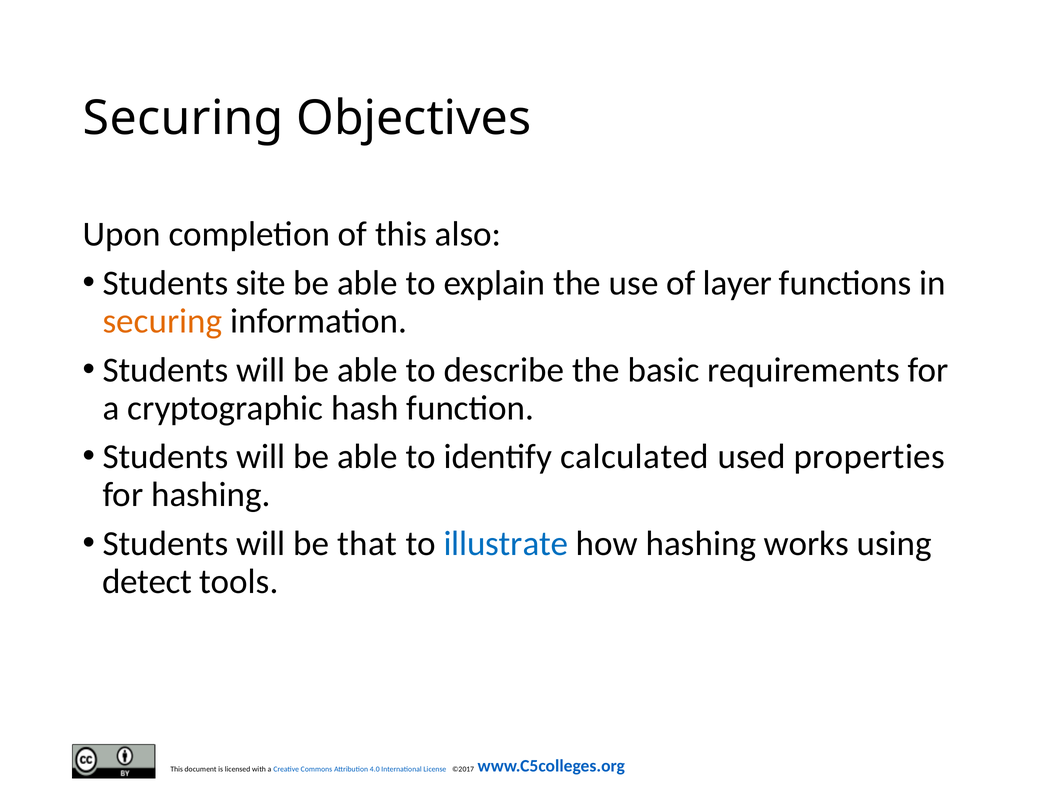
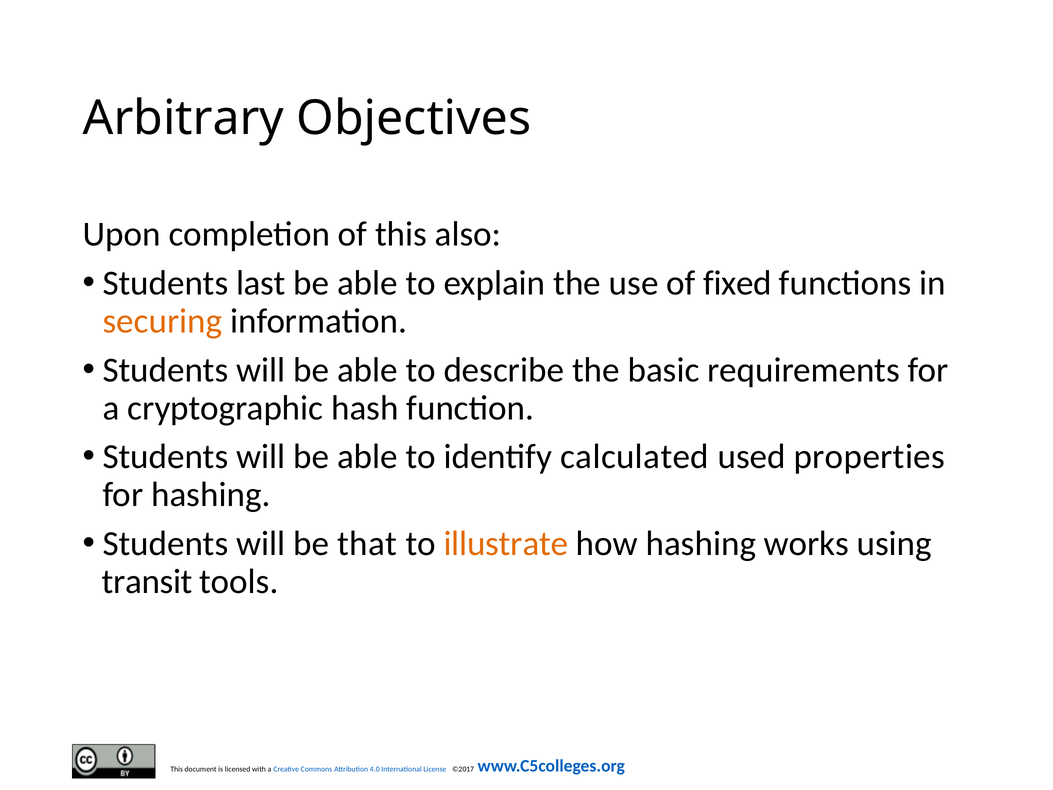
Securing: Securing -> Arbitrary (183, 118)
site: site -> last (261, 283)
layer: layer -> fixed (737, 283)
illustrate colour: blue -> orange (506, 543)
detect: detect -> transit (147, 581)
